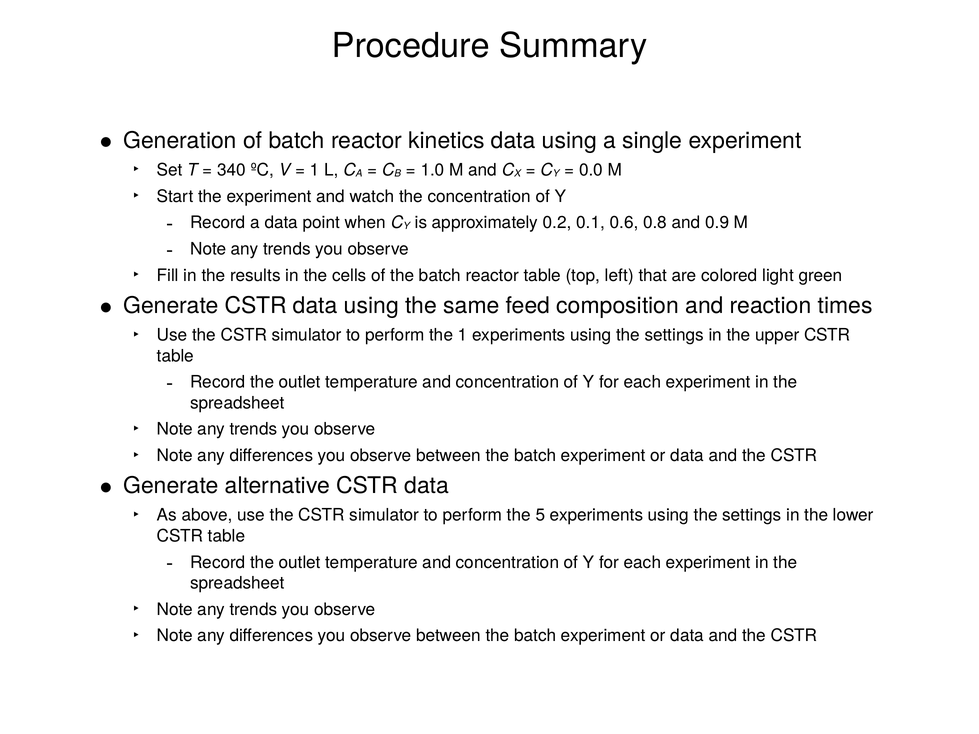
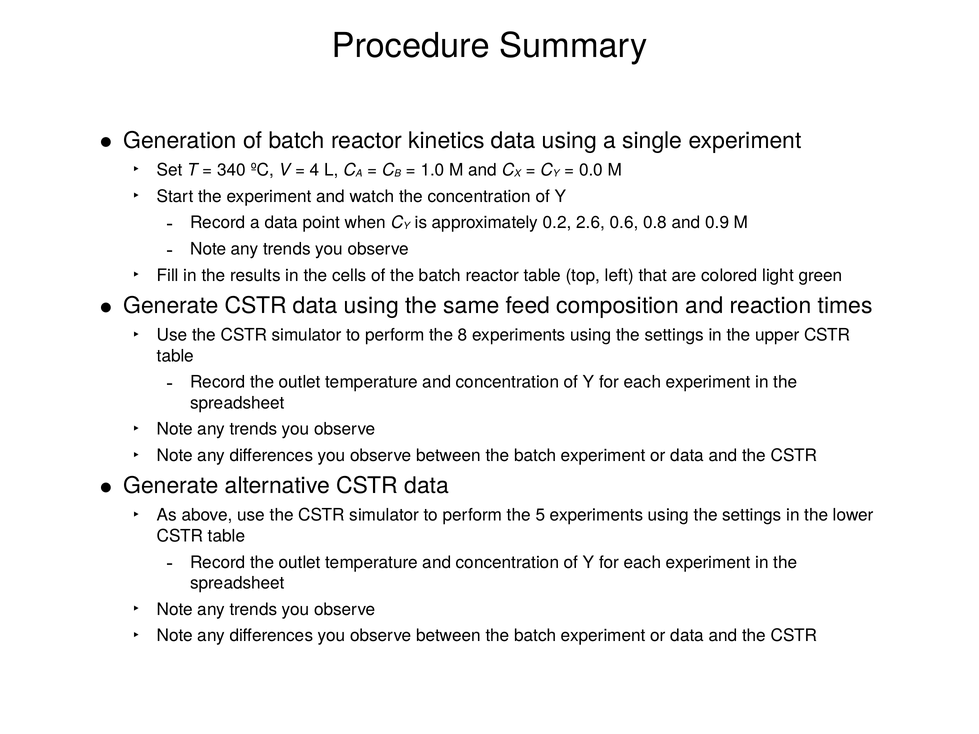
1: 1 -> 4 (315, 170)
0.1: 0.1 -> 2.6 (591, 223)
the 1: 1 -> 8 (463, 335)
